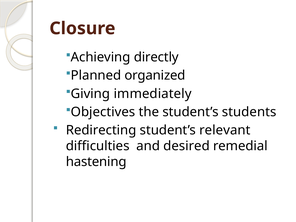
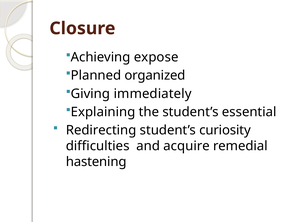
directly: directly -> expose (156, 57)
Objectives: Objectives -> Explaining (103, 112)
students: students -> essential (249, 112)
relevant: relevant -> curiosity (225, 130)
desired: desired -> acquire (187, 146)
